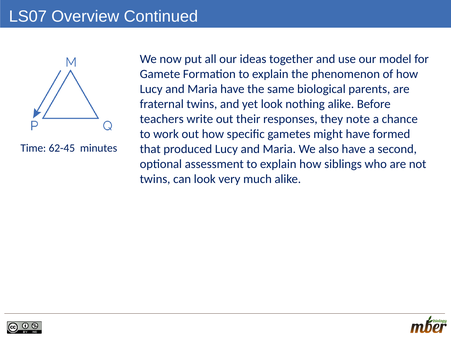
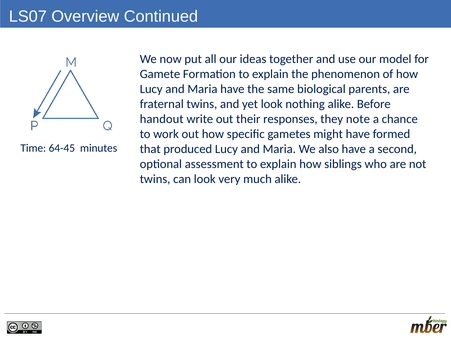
teachers: teachers -> handout (162, 119)
62-45: 62-45 -> 64-45 (62, 148)
